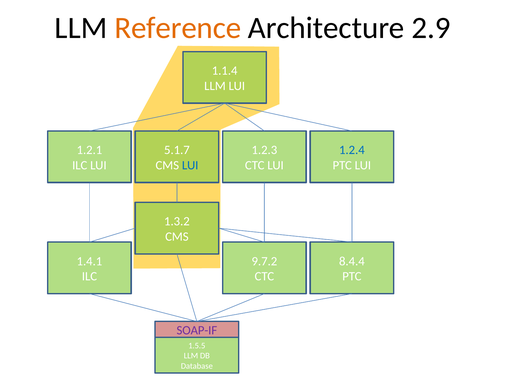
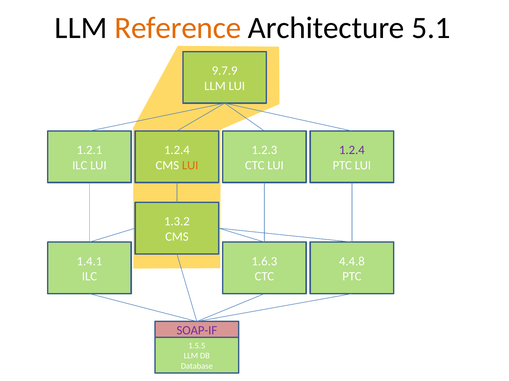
2.9: 2.9 -> 5.1 (431, 28)
1.1.4: 1.1.4 -> 9.7.9 (225, 71)
5.1.7: 5.1.7 -> 1.2.4 (177, 150)
1.2.4 colour: blue -> purple (352, 150)
LUI colour: blue -> orange (190, 166)
9.7.2: 9.7.2 -> 1.6.3 (264, 262)
8.4.4: 8.4.4 -> 4.4.8 (352, 262)
